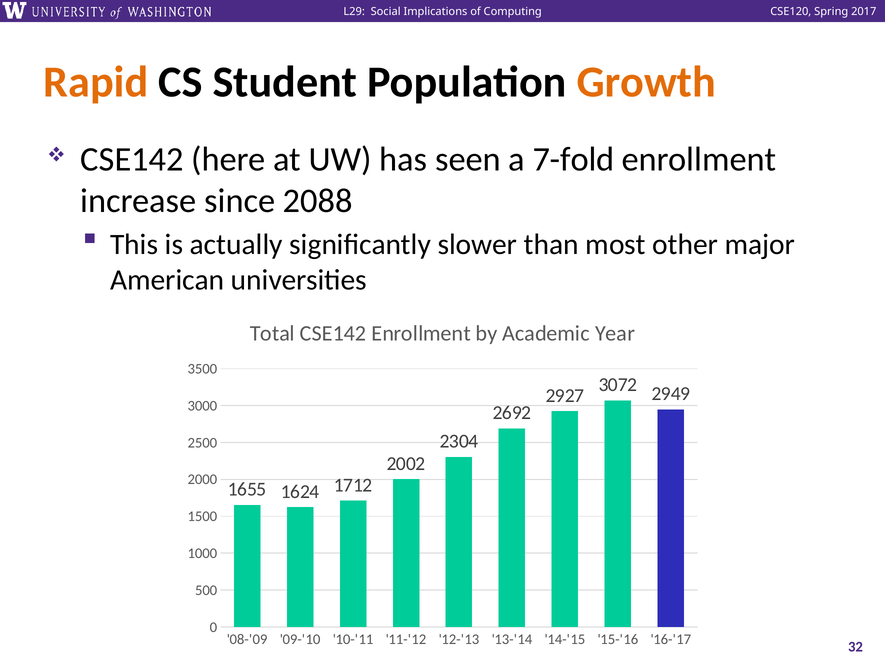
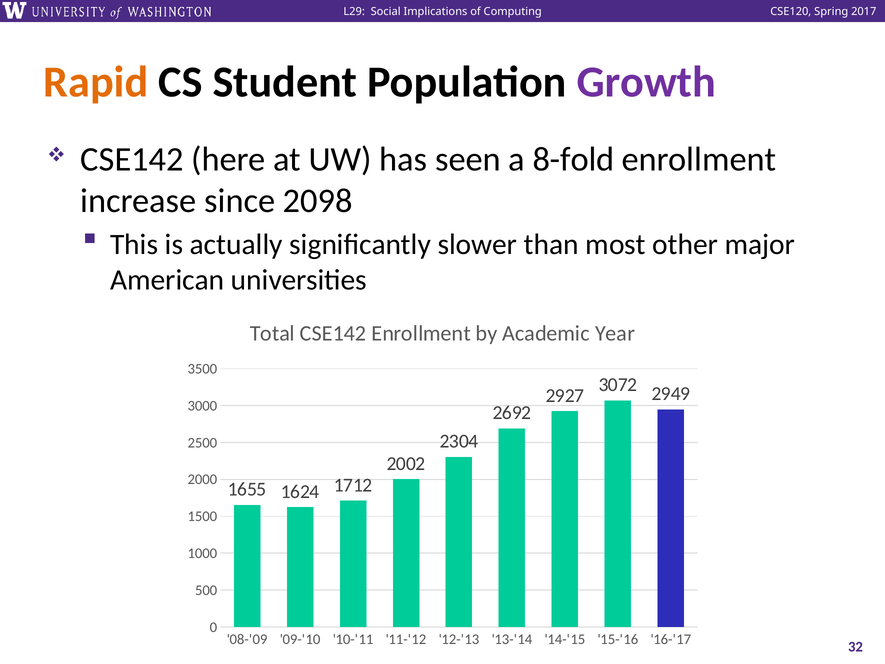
Growth colour: orange -> purple (646, 82)
7-fold: 7-fold -> 8-fold (574, 159)
2088: 2088 -> 2098 (318, 201)
